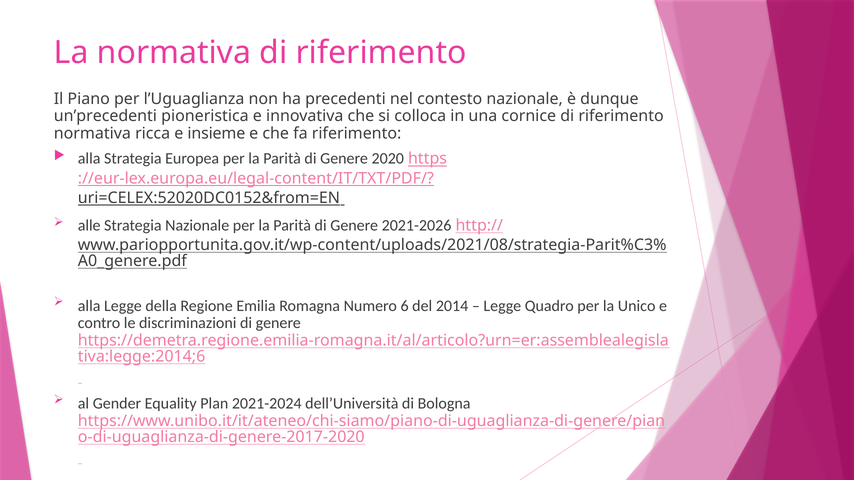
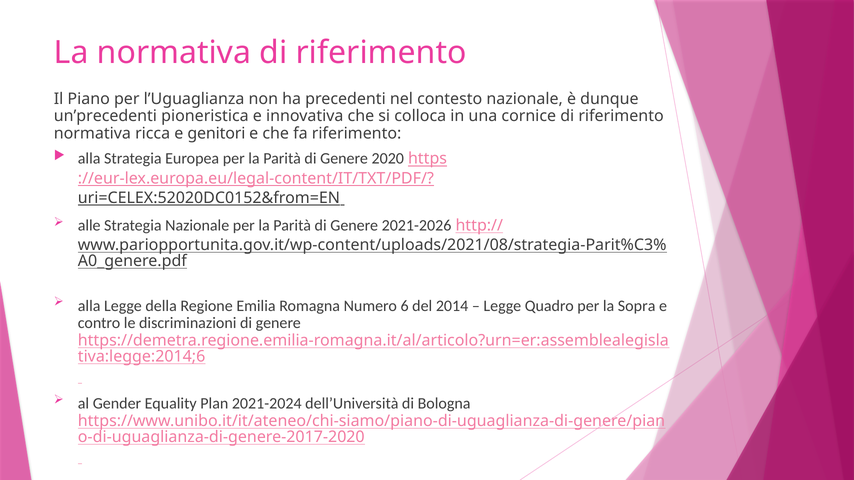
insieme: insieme -> genitori (216, 133)
Unico: Unico -> Sopra (637, 306)
